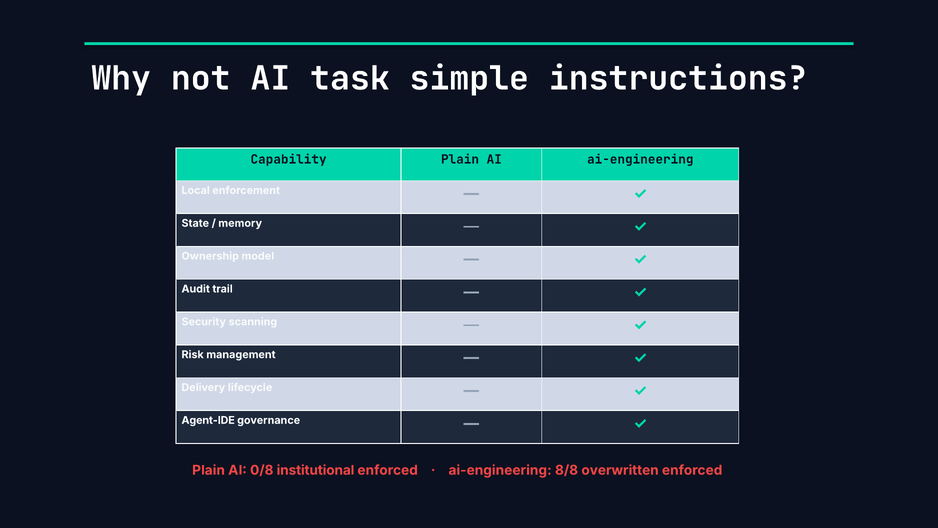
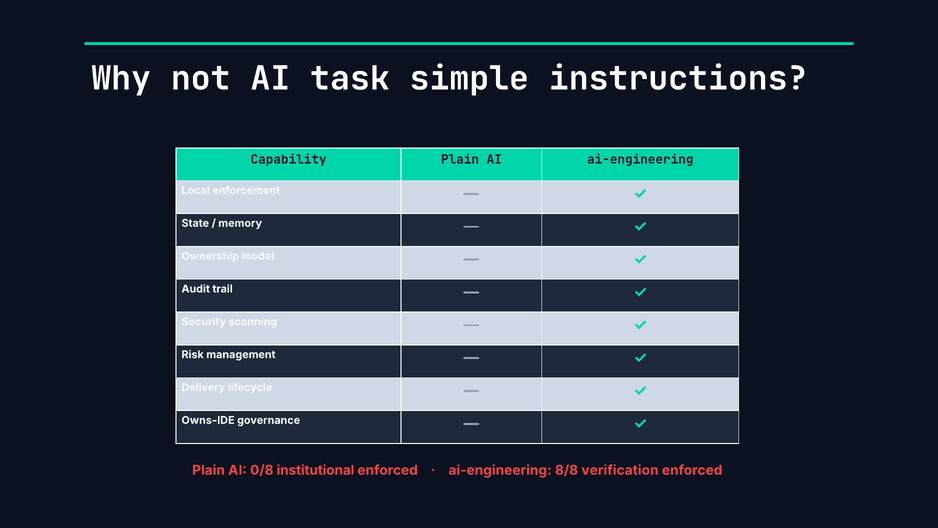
Agent-IDE: Agent-IDE -> Owns-IDE (208, 420)
overwritten: overwritten -> verification (620, 470)
